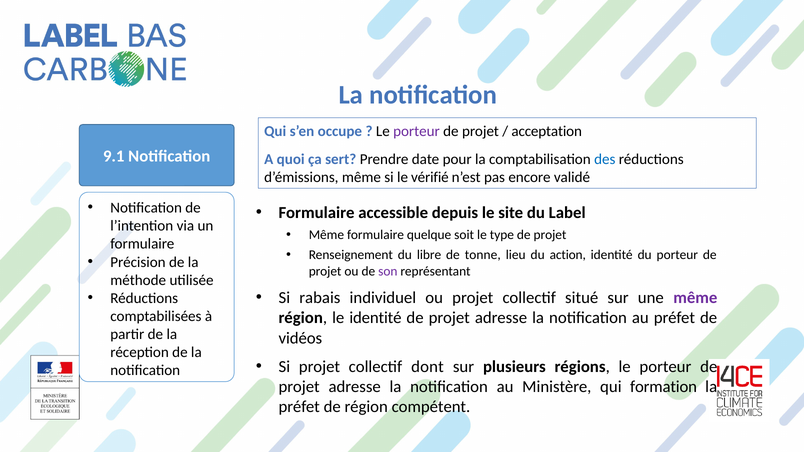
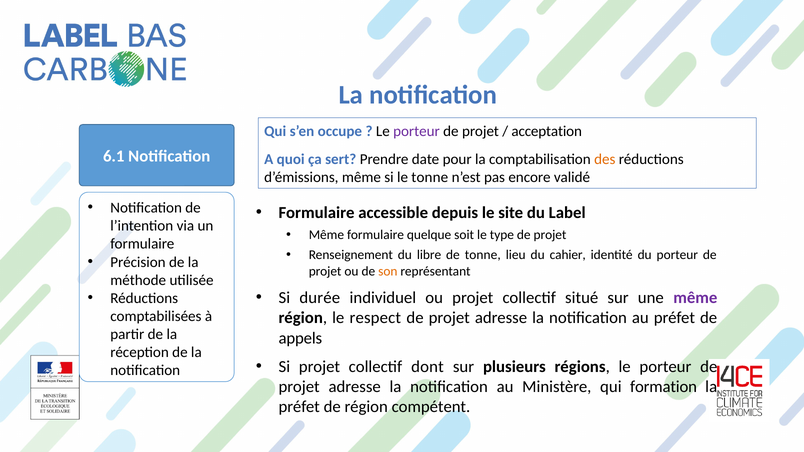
9.1: 9.1 -> 6.1 (114, 156)
des colour: blue -> orange (605, 159)
le vérifié: vérifié -> tonne (430, 177)
action: action -> cahier (568, 255)
son colour: purple -> orange (388, 271)
rabais: rabais -> durée (320, 298)
le identité: identité -> respect (375, 318)
vidéos: vidéos -> appels (300, 338)
